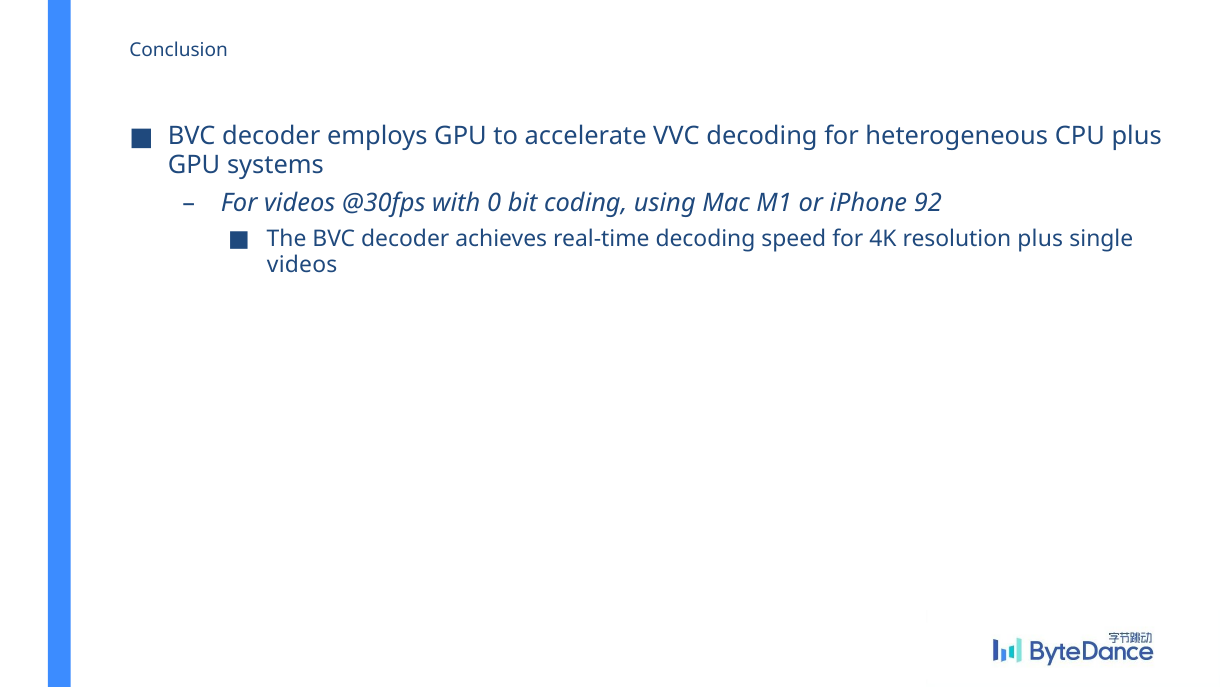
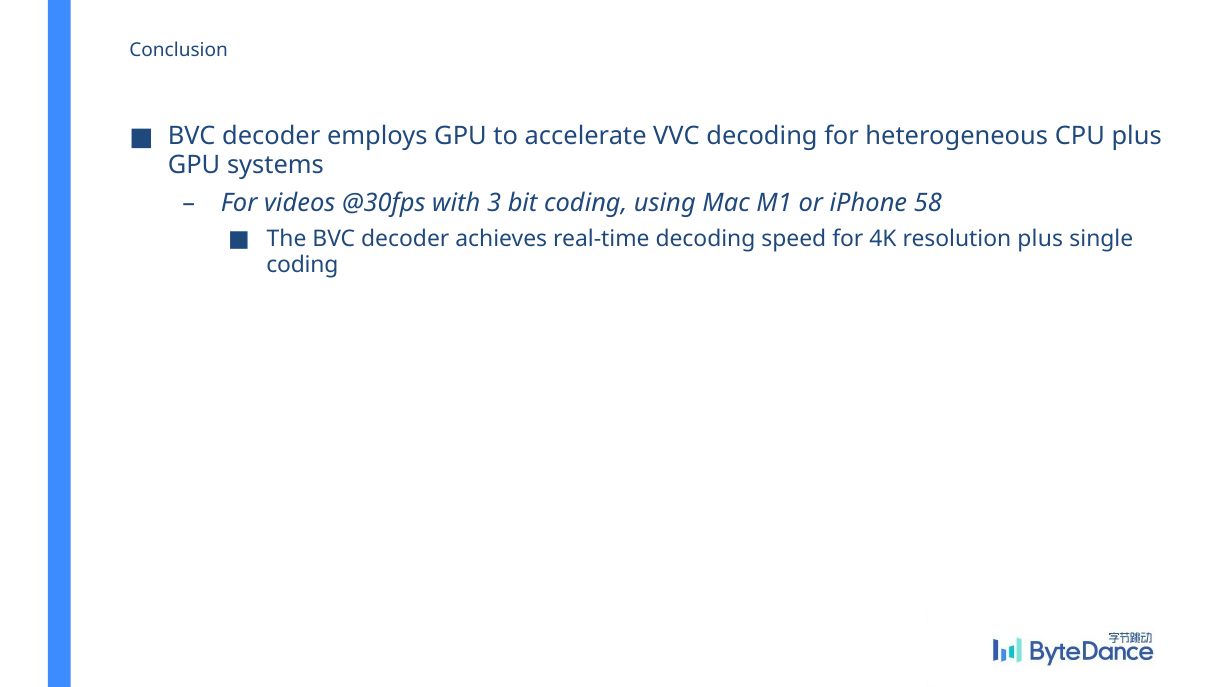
0: 0 -> 3 (494, 203)
92: 92 -> 58 (928, 203)
videos: videos -> coding (302, 265)
